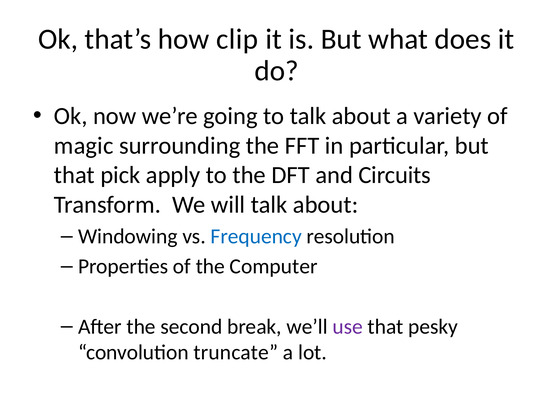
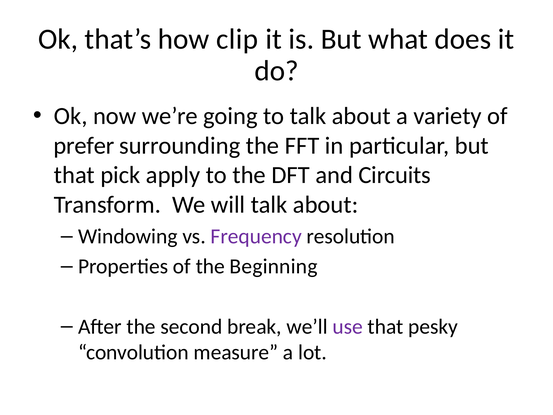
magic: magic -> prefer (84, 146)
Frequency colour: blue -> purple (256, 236)
Computer: Computer -> Beginning (274, 266)
truncate: truncate -> measure (236, 352)
